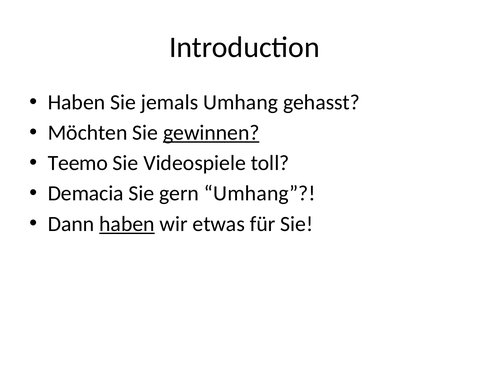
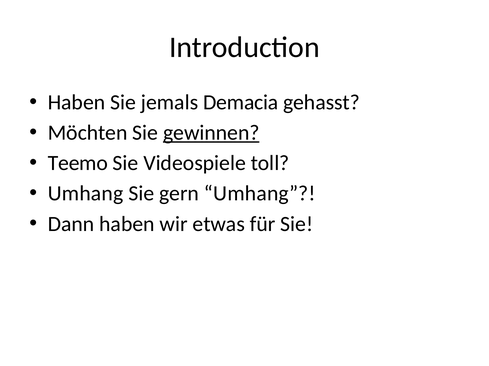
jemals Umhang: Umhang -> Demacia (241, 103)
Demacia: Demacia -> Umhang (86, 194)
haben underline: present -> none (127, 224)
